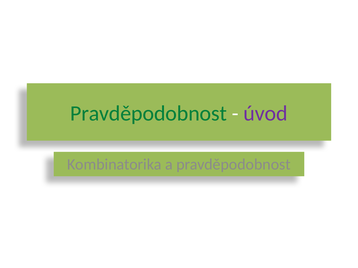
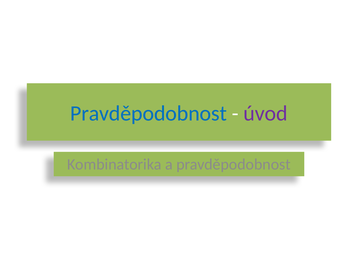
Pravděpodobnost colour: green -> blue (148, 114)
